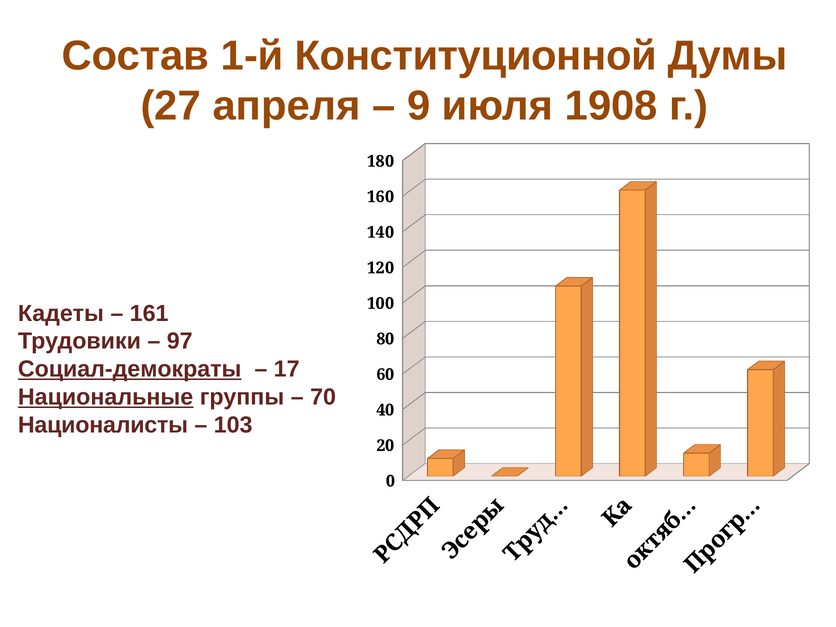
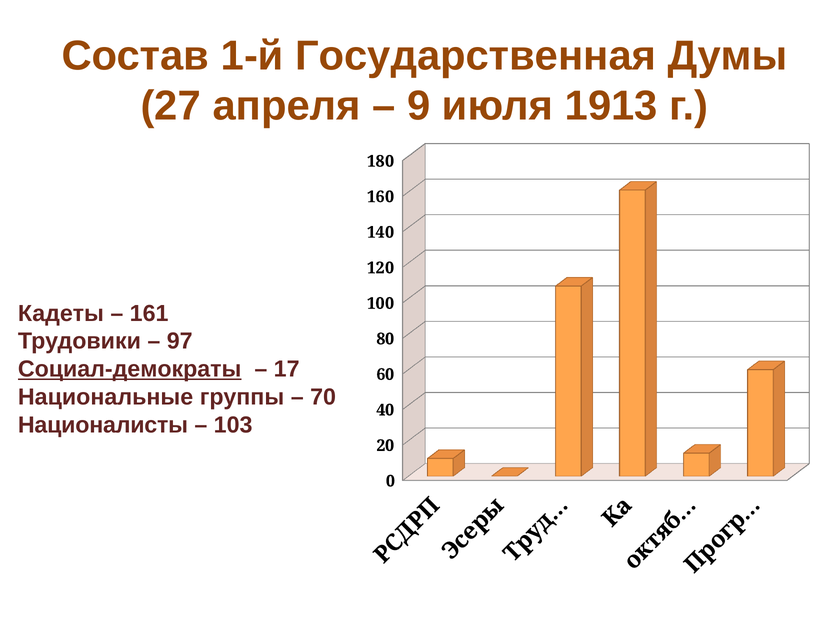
Конституционной: Конституционной -> Государственная (476, 56)
1908: 1908 -> 1913 (611, 106)
Национальные underline: present -> none (106, 397)
